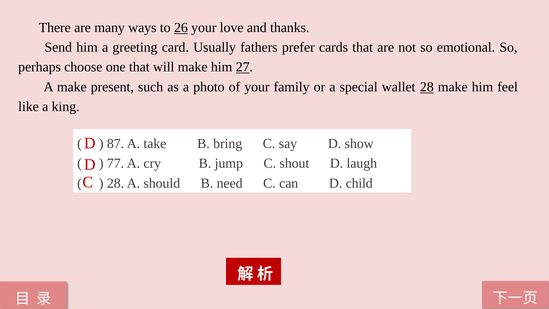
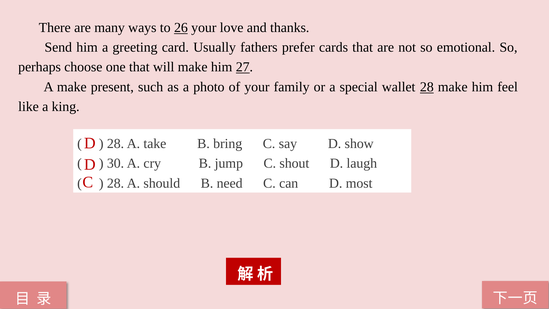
87: 87 -> 28 (116, 144)
77: 77 -> 30 (116, 163)
child: child -> most (359, 183)
